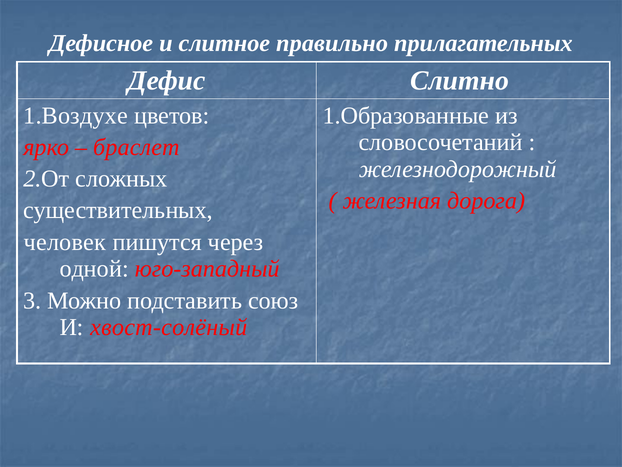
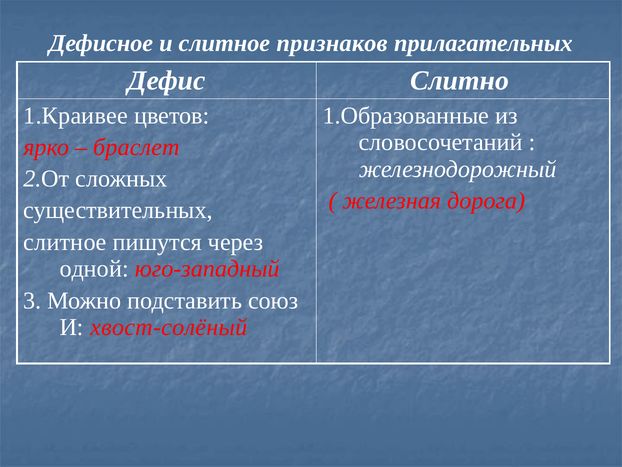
правильно: правильно -> признаков (332, 43)
1.Воздухе: 1.Воздухе -> 1.Краивее (76, 115)
человек: человек -> слитное (65, 242)
